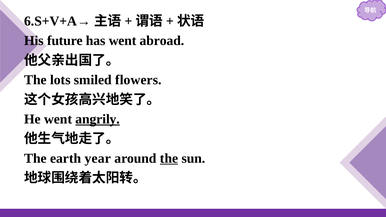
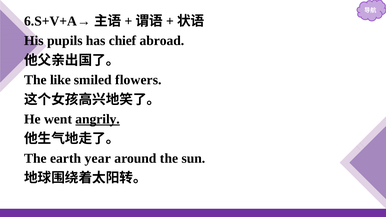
future: future -> pupils (65, 41)
has went: went -> chief (123, 41)
lots: lots -> like (60, 80)
the underline: present -> none (169, 158)
